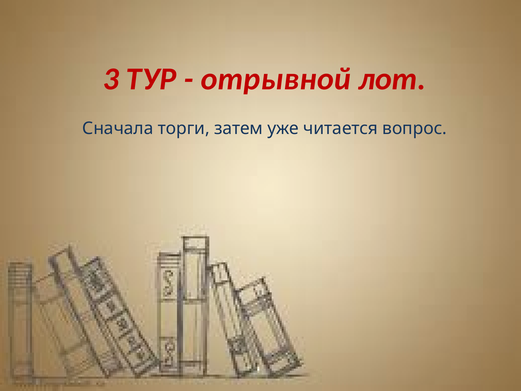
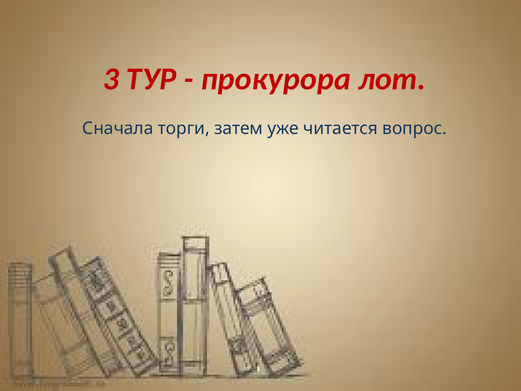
отрывной: отрывной -> прокурора (276, 79)
